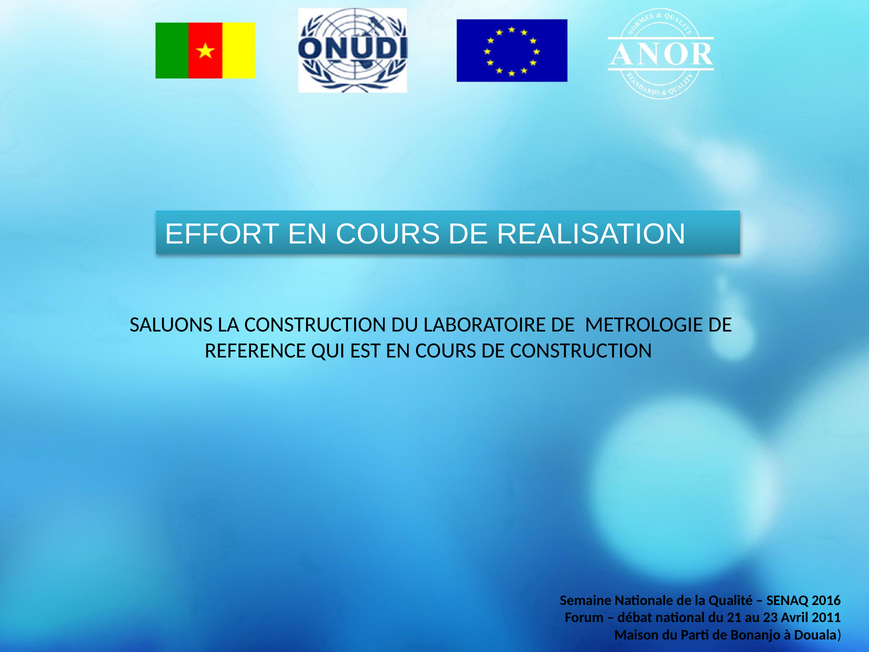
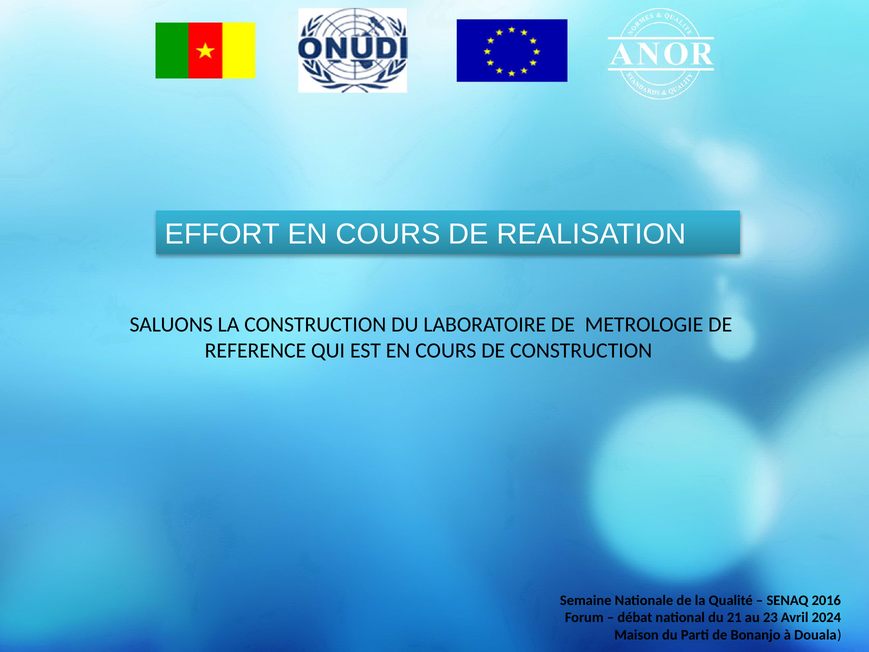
2011: 2011 -> 2024 (826, 617)
